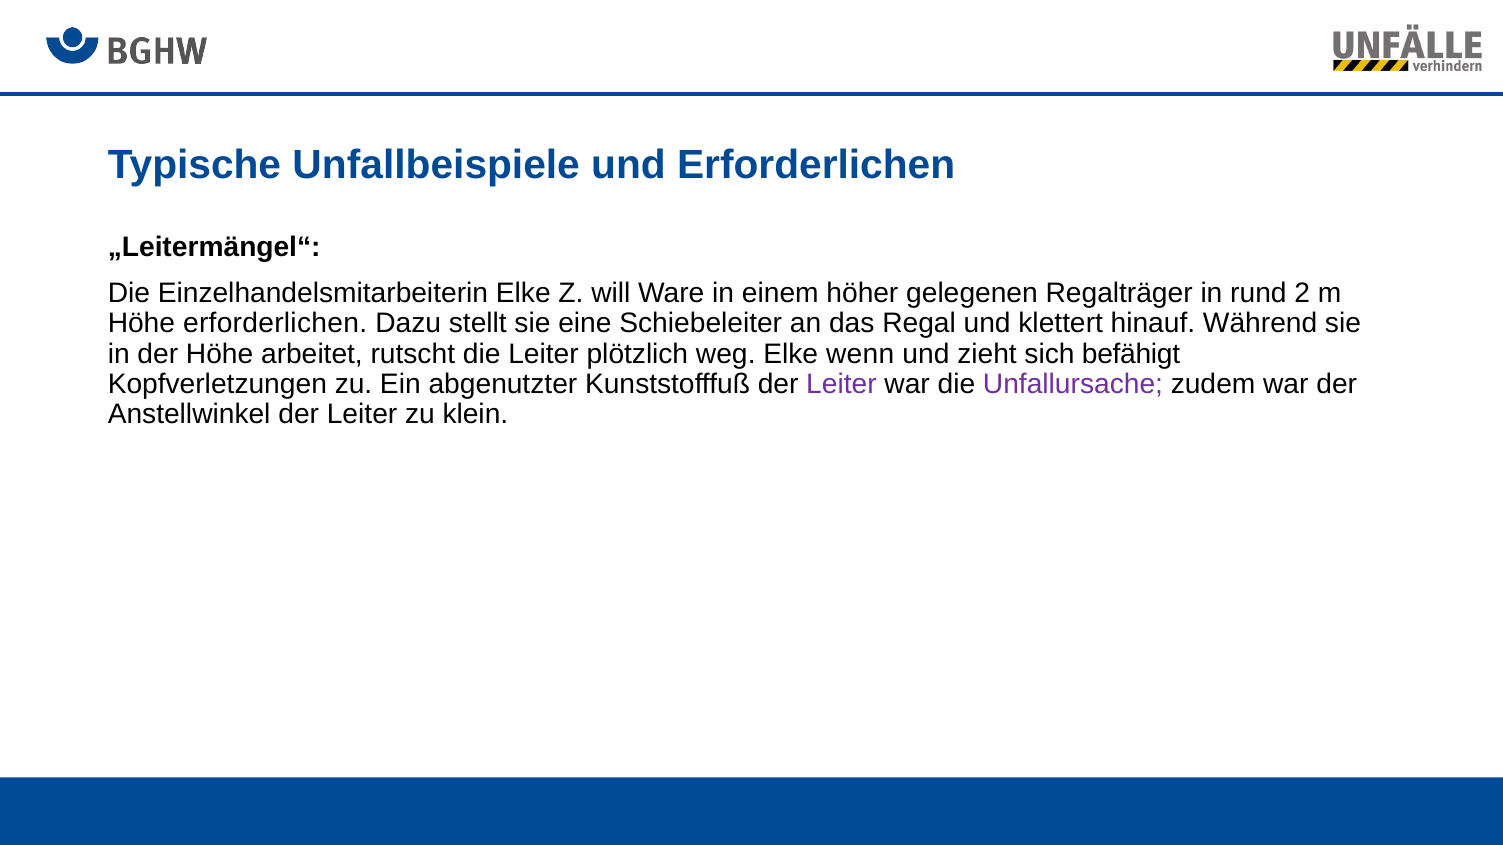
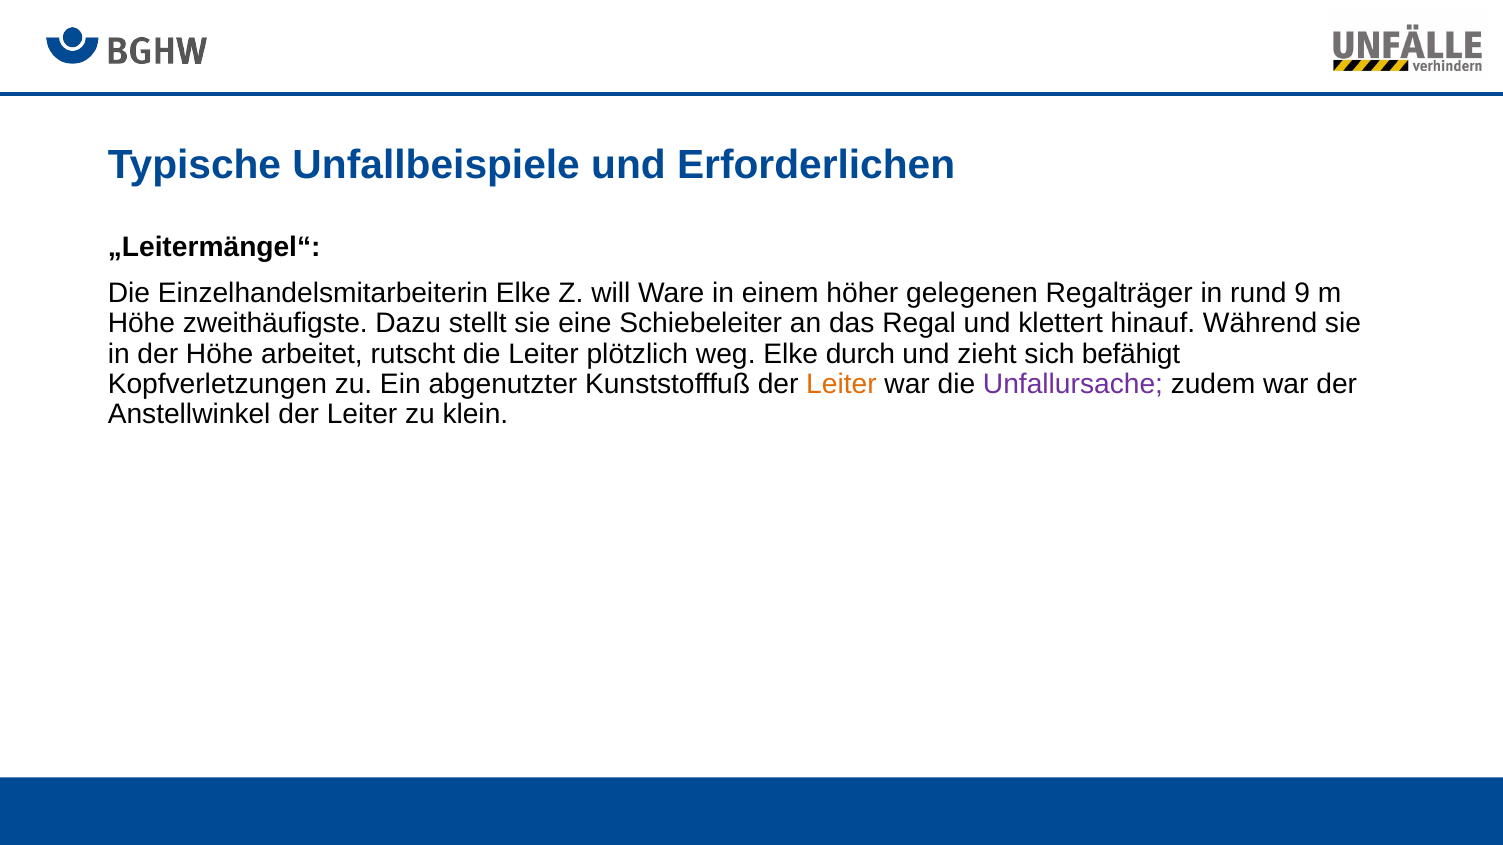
2: 2 -> 9 (1302, 293)
Höhe erforderlichen: erforderlichen -> zweithäufigste (275, 324)
wenn: wenn -> durch (860, 354)
Leiter colour: purple -> orange (841, 384)
